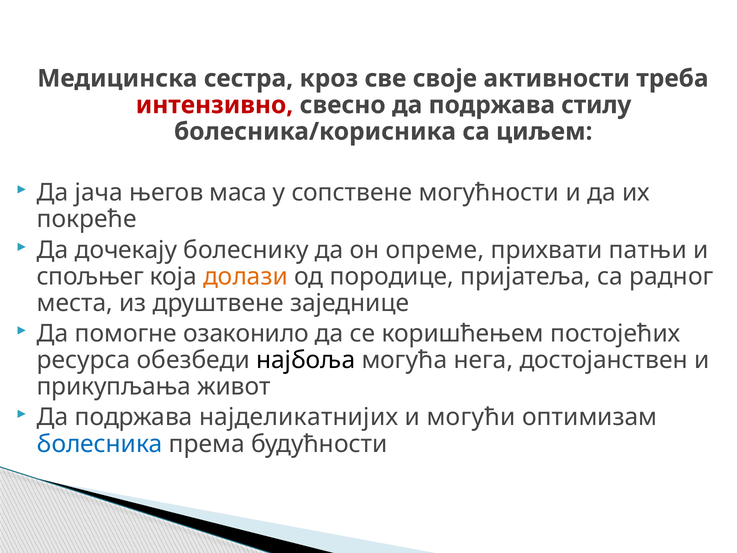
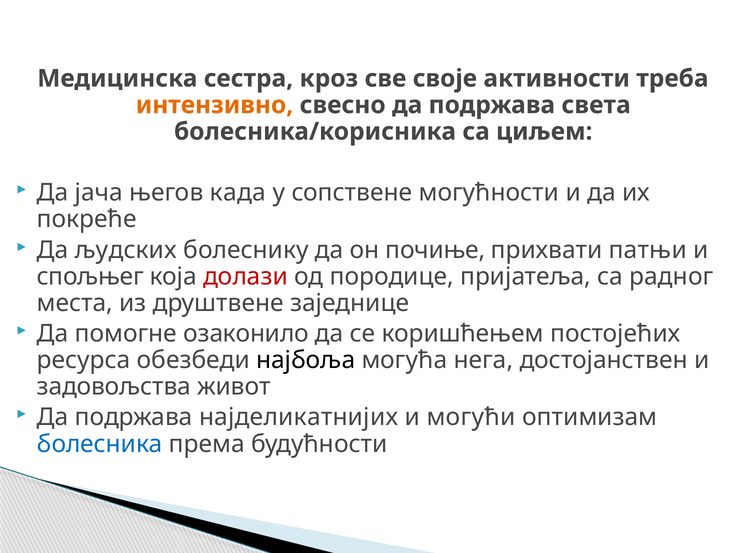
интензивно colour: red -> orange (214, 105)
стилу: стилу -> света (596, 105)
маса: маса -> када (238, 193)
дочекају: дочекају -> људских (126, 250)
опреме: опреме -> почиње (435, 250)
долази colour: orange -> red (245, 276)
прикупљања: прикупљања -> задовољства (114, 387)
